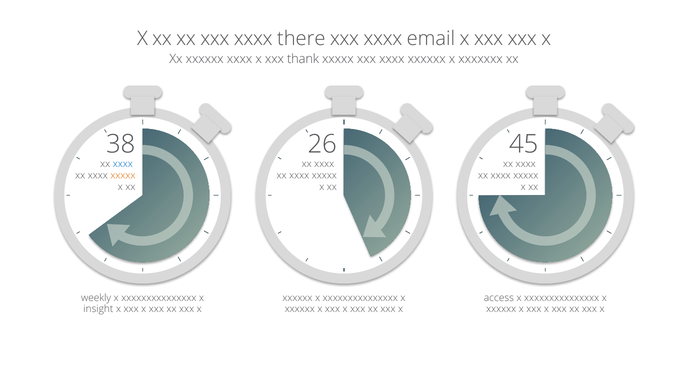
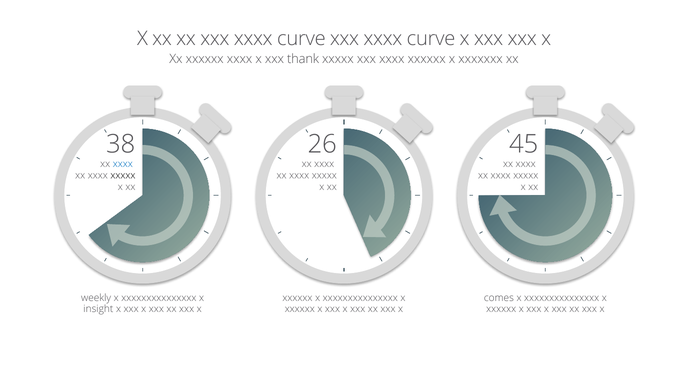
xx xxx xxxx there: there -> curve (301, 38)
email: email -> curve (431, 38)
xxxxx colour: orange -> black (123, 176)
access: access -> comes (499, 298)
